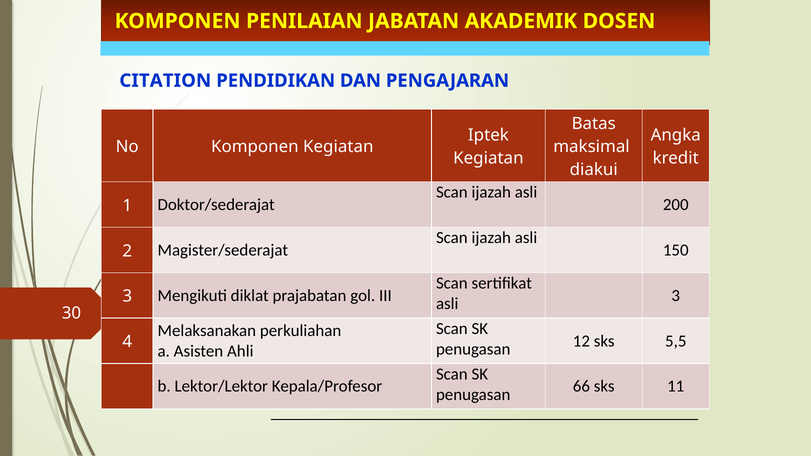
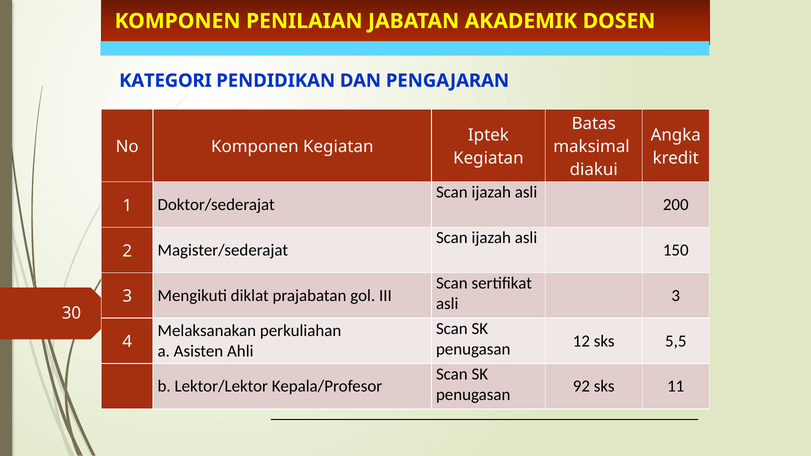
CITATION: CITATION -> KATEGORI (165, 81)
66: 66 -> 92 (581, 387)
